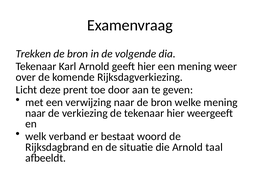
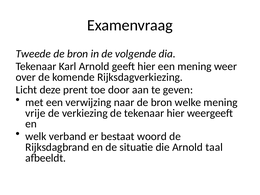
Trekken: Trekken -> Tweede (33, 54)
naar: naar -> vrije (35, 113)
